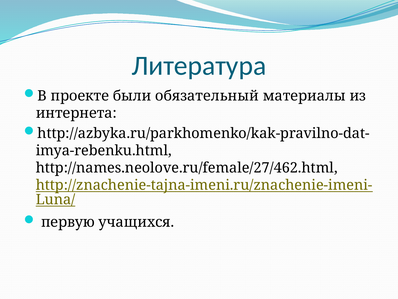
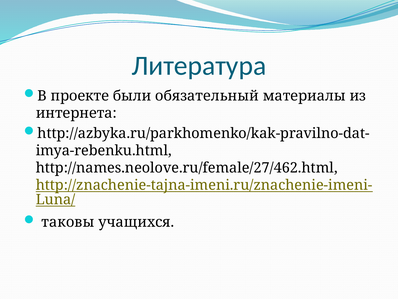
первую: первую -> таковы (68, 222)
